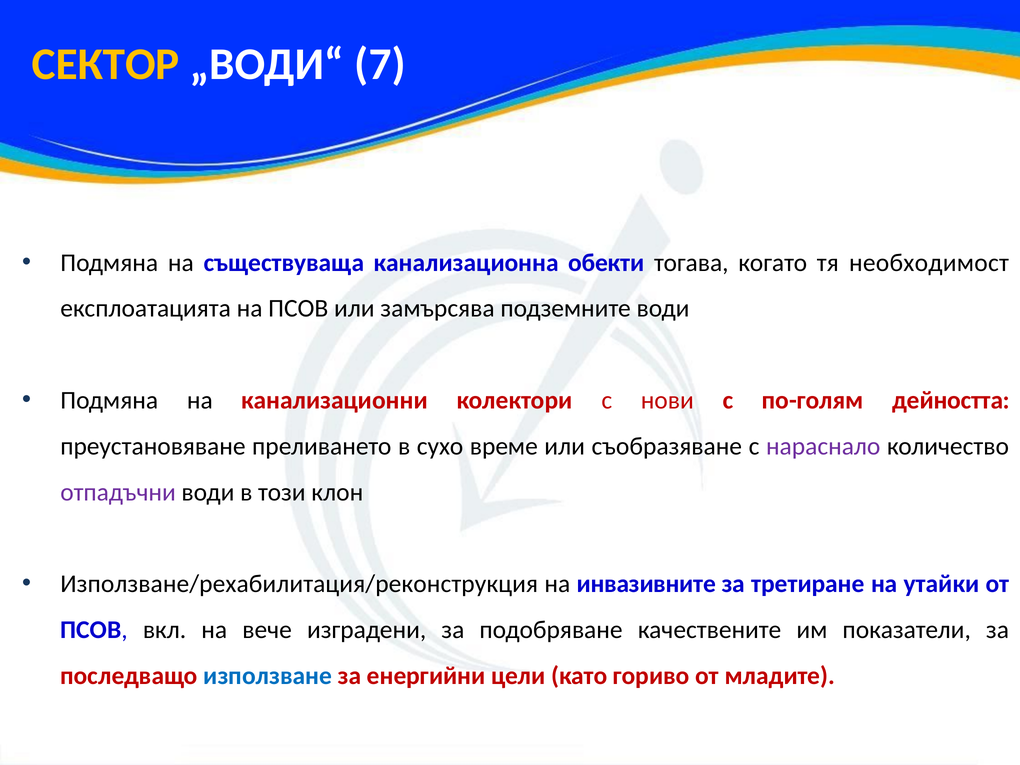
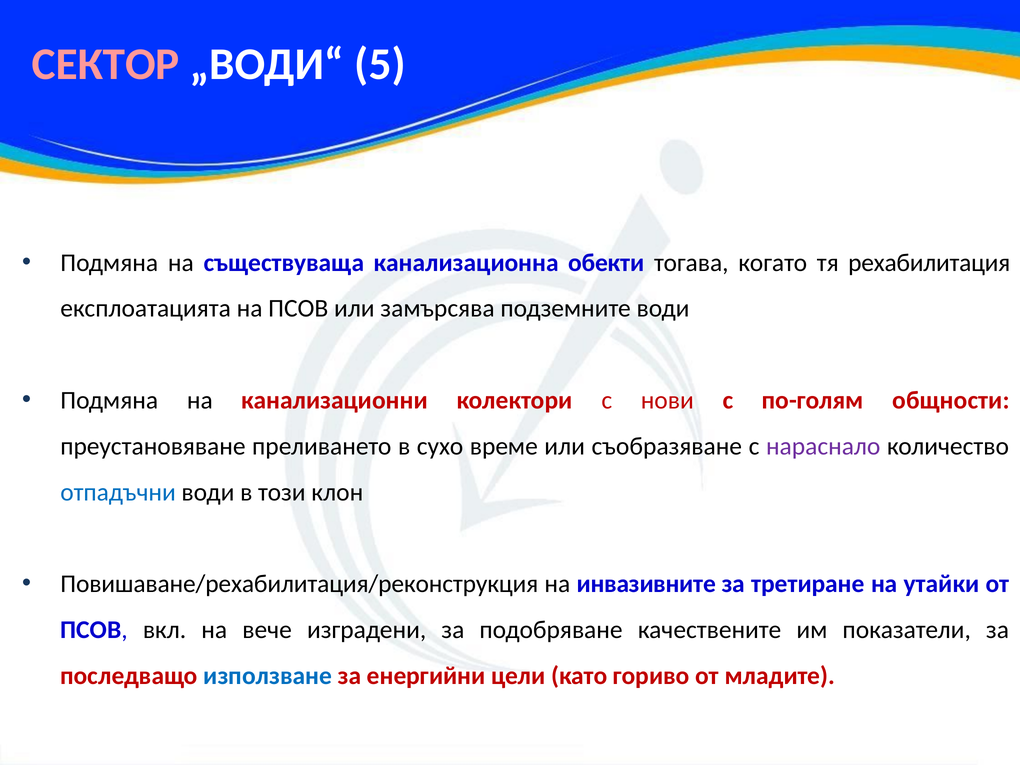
СЕКТОР colour: yellow -> pink (106, 64)
7: 7 -> 5 (380, 64)
необходимост: необходимост -> рехабилитация (929, 263)
дейността: дейността -> общности (951, 400)
отпадъчни colour: purple -> blue (118, 492)
Използване/рехабилитация/реконструкция: Използване/рехабилитация/реконструкция -> Повишаване/рехабилитация/реконструкция (299, 584)
